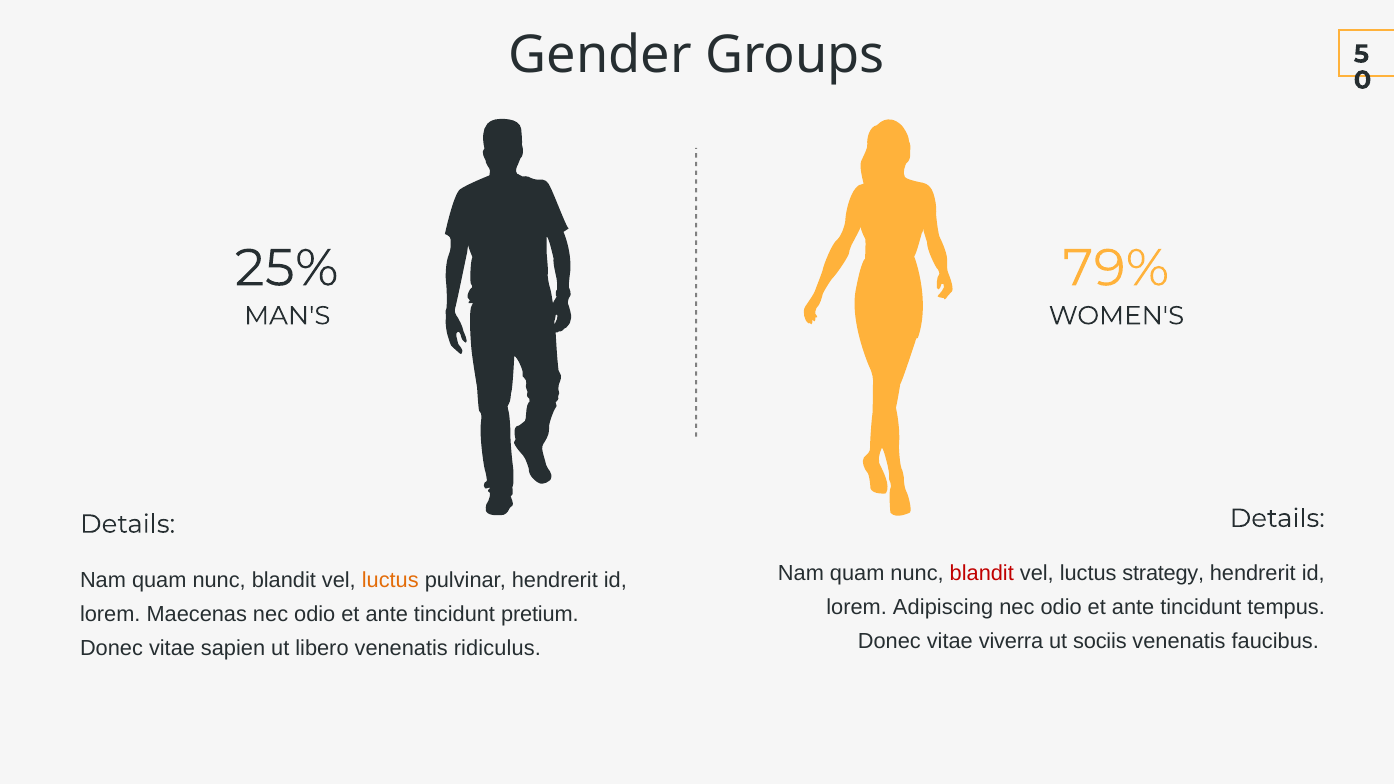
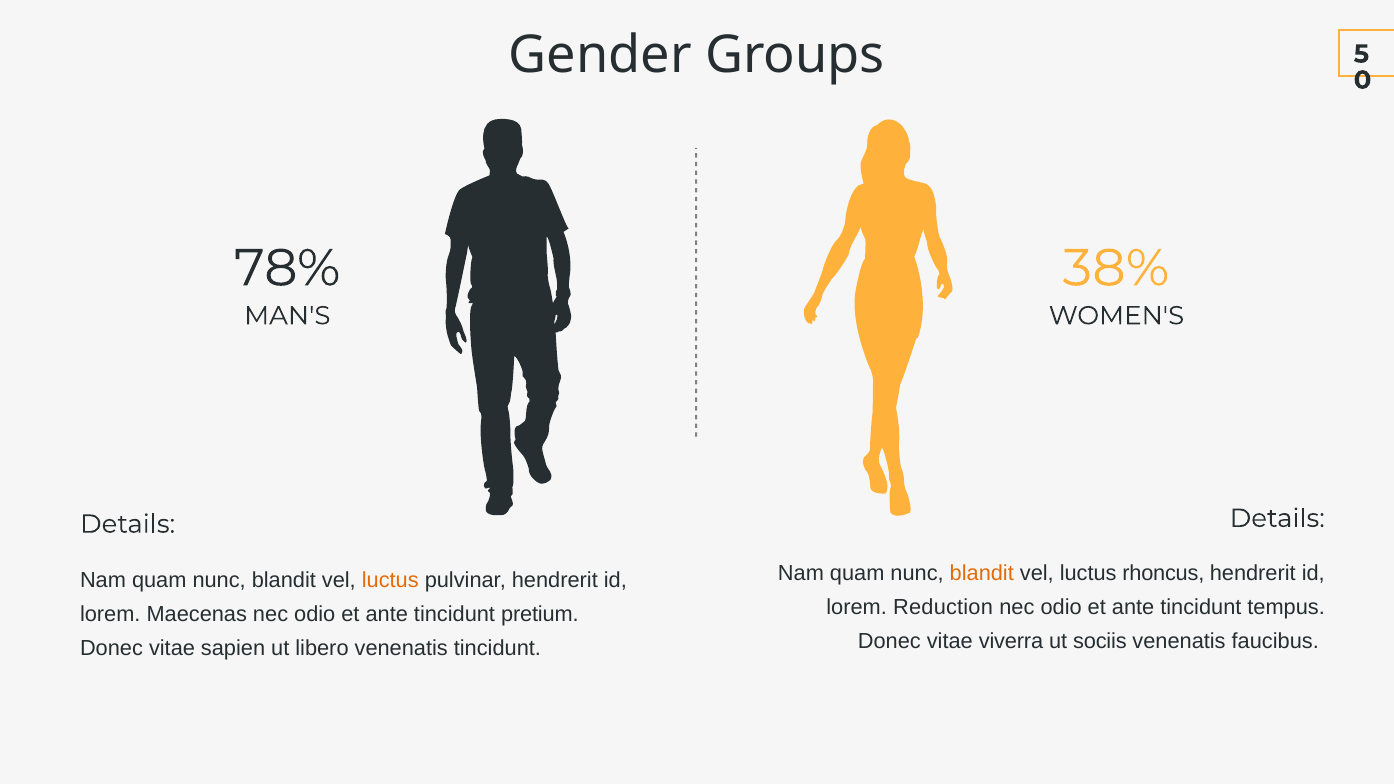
25%: 25% -> 78% (287, 268)
79%: 79% -> 38% (1116, 268)
blandit colour: red -> orange (982, 574)
strategy: strategy -> rhoncus (1163, 574)
Adipiscing: Adipiscing -> Reduction (943, 608)
venenatis ridiculus: ridiculus -> tincidunt (497, 648)
